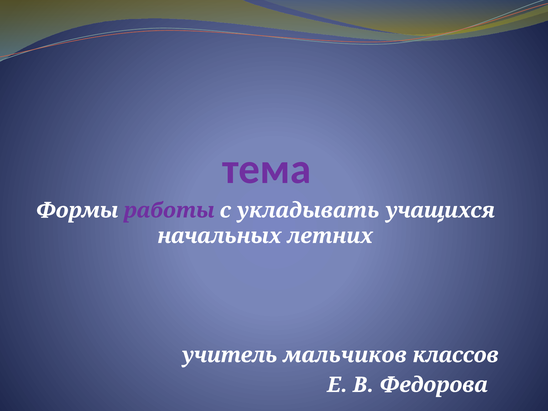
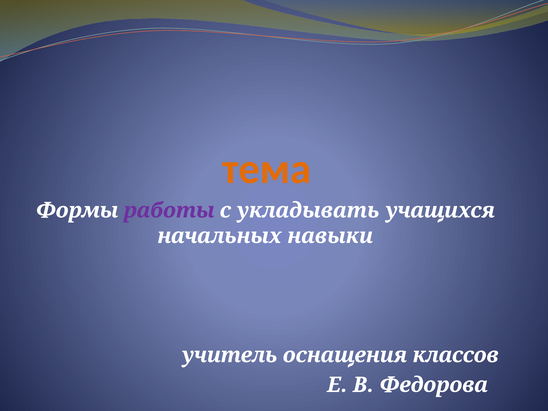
тема colour: purple -> orange (267, 169)
летних: летних -> навыки (330, 236)
мальчиков: мальчиков -> оснащения (345, 355)
